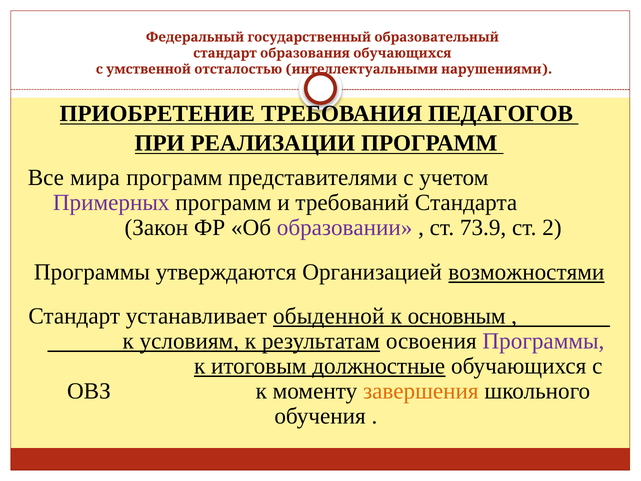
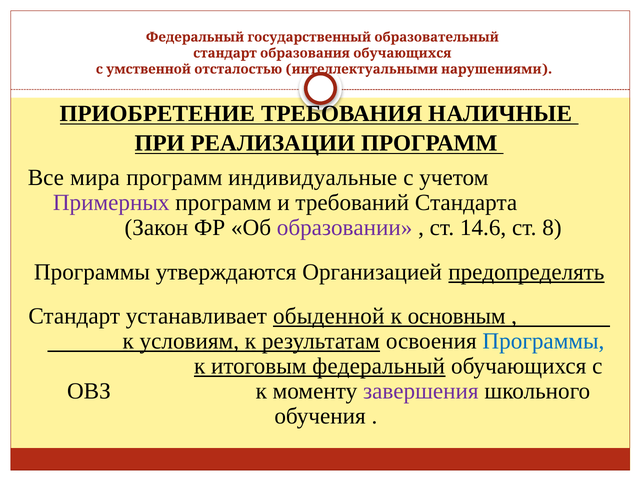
ПЕДАГОГОВ: ПЕДАГОГОВ -> НАЛИЧНЫЕ (500, 114)
представителями: представителями -> индивидуальные (313, 178)
73.9: 73.9 -> 14.6 (483, 228)
2: 2 -> 8 (552, 228)
возможностями: возможностями -> предопределять (526, 272)
Программы colour: purple -> blue (543, 341)
должностные: должностные -> федеральный (379, 366)
завершения colour: orange -> purple (421, 391)
